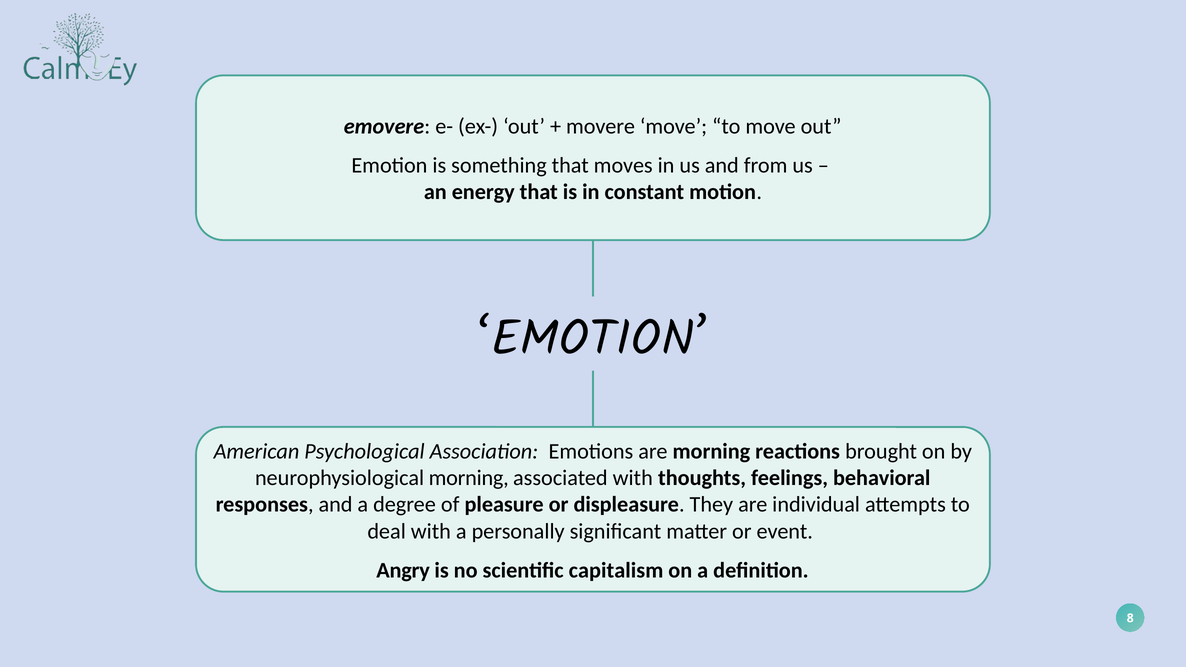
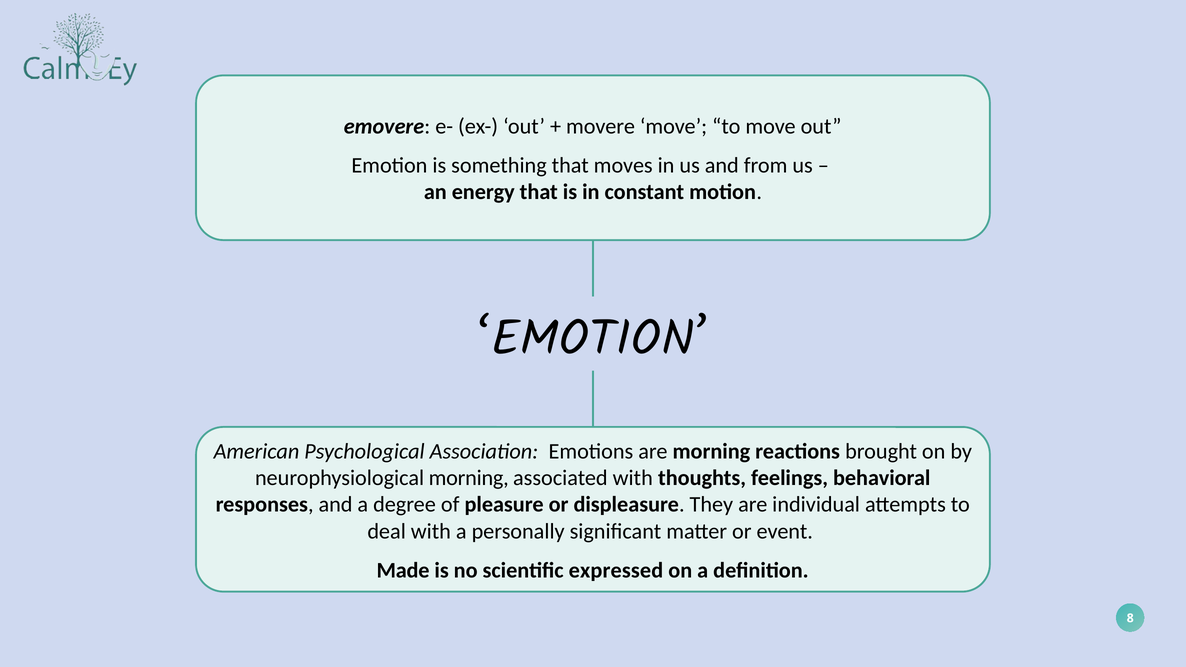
Angry: Angry -> Made (403, 570)
capitalism: capitalism -> expressed (616, 570)
